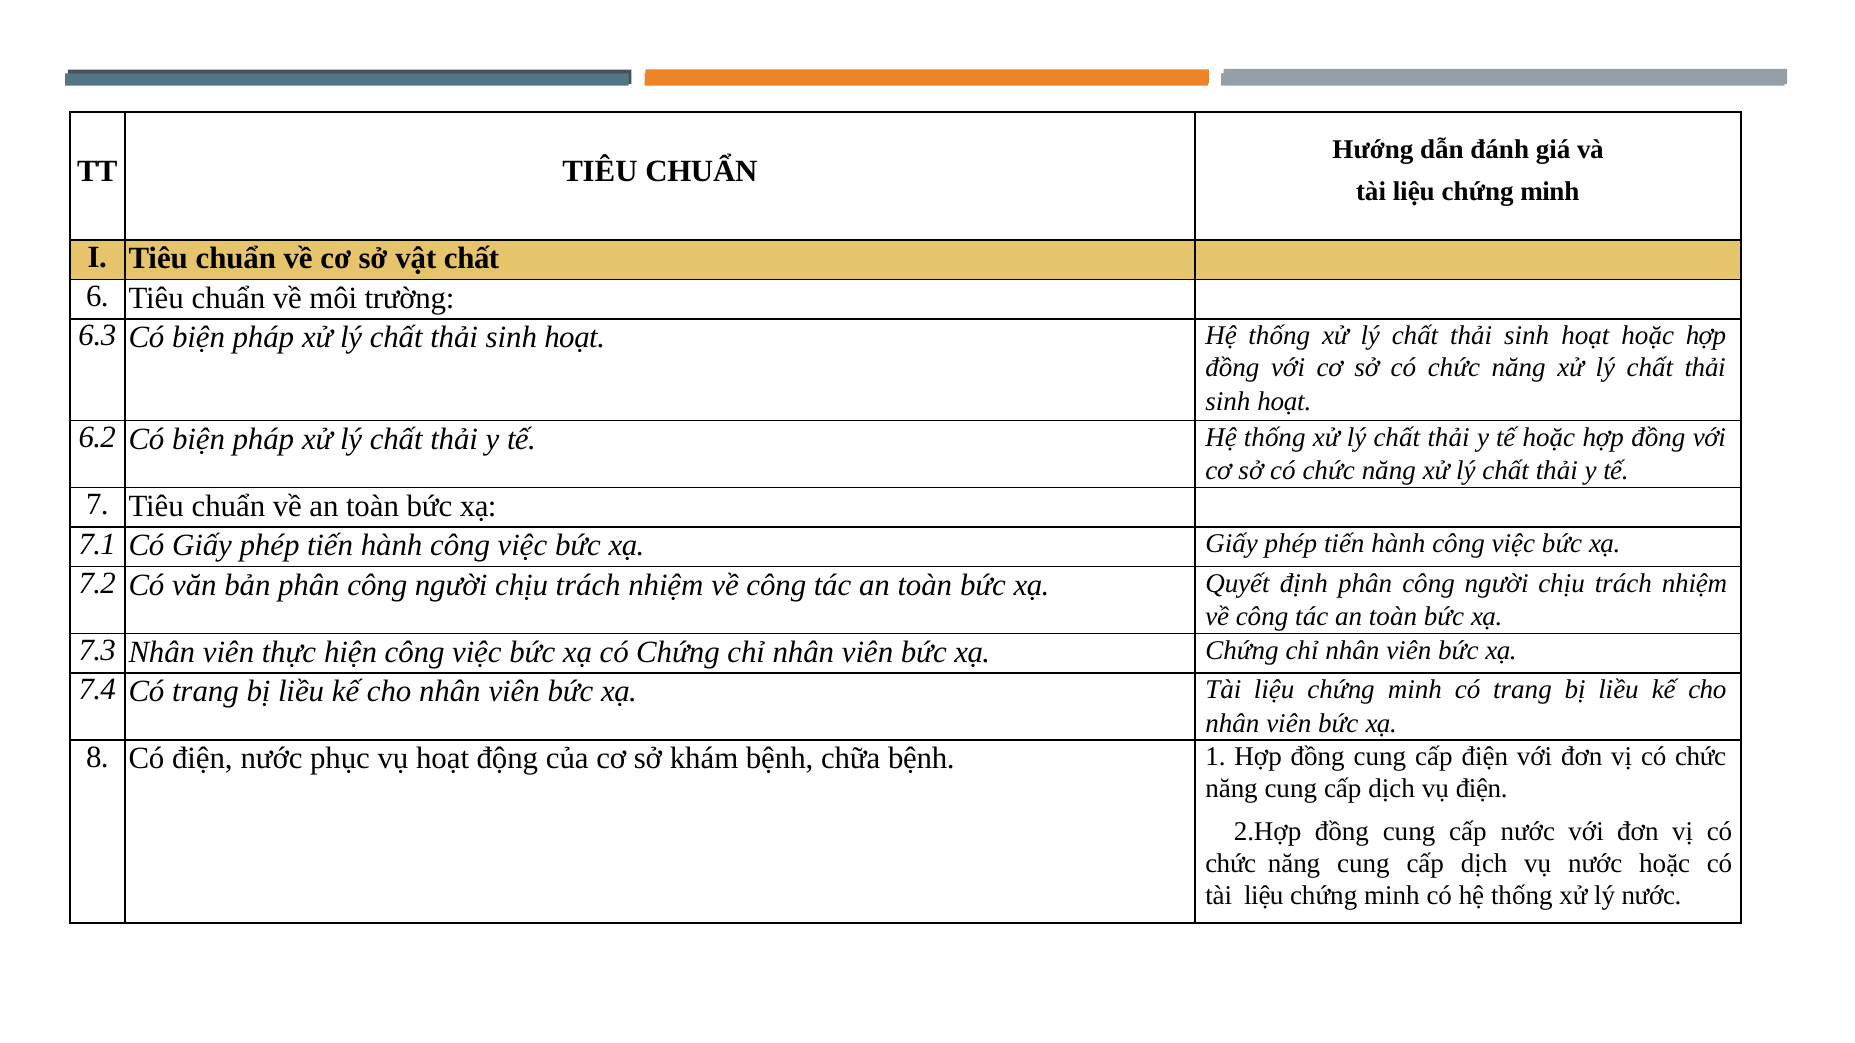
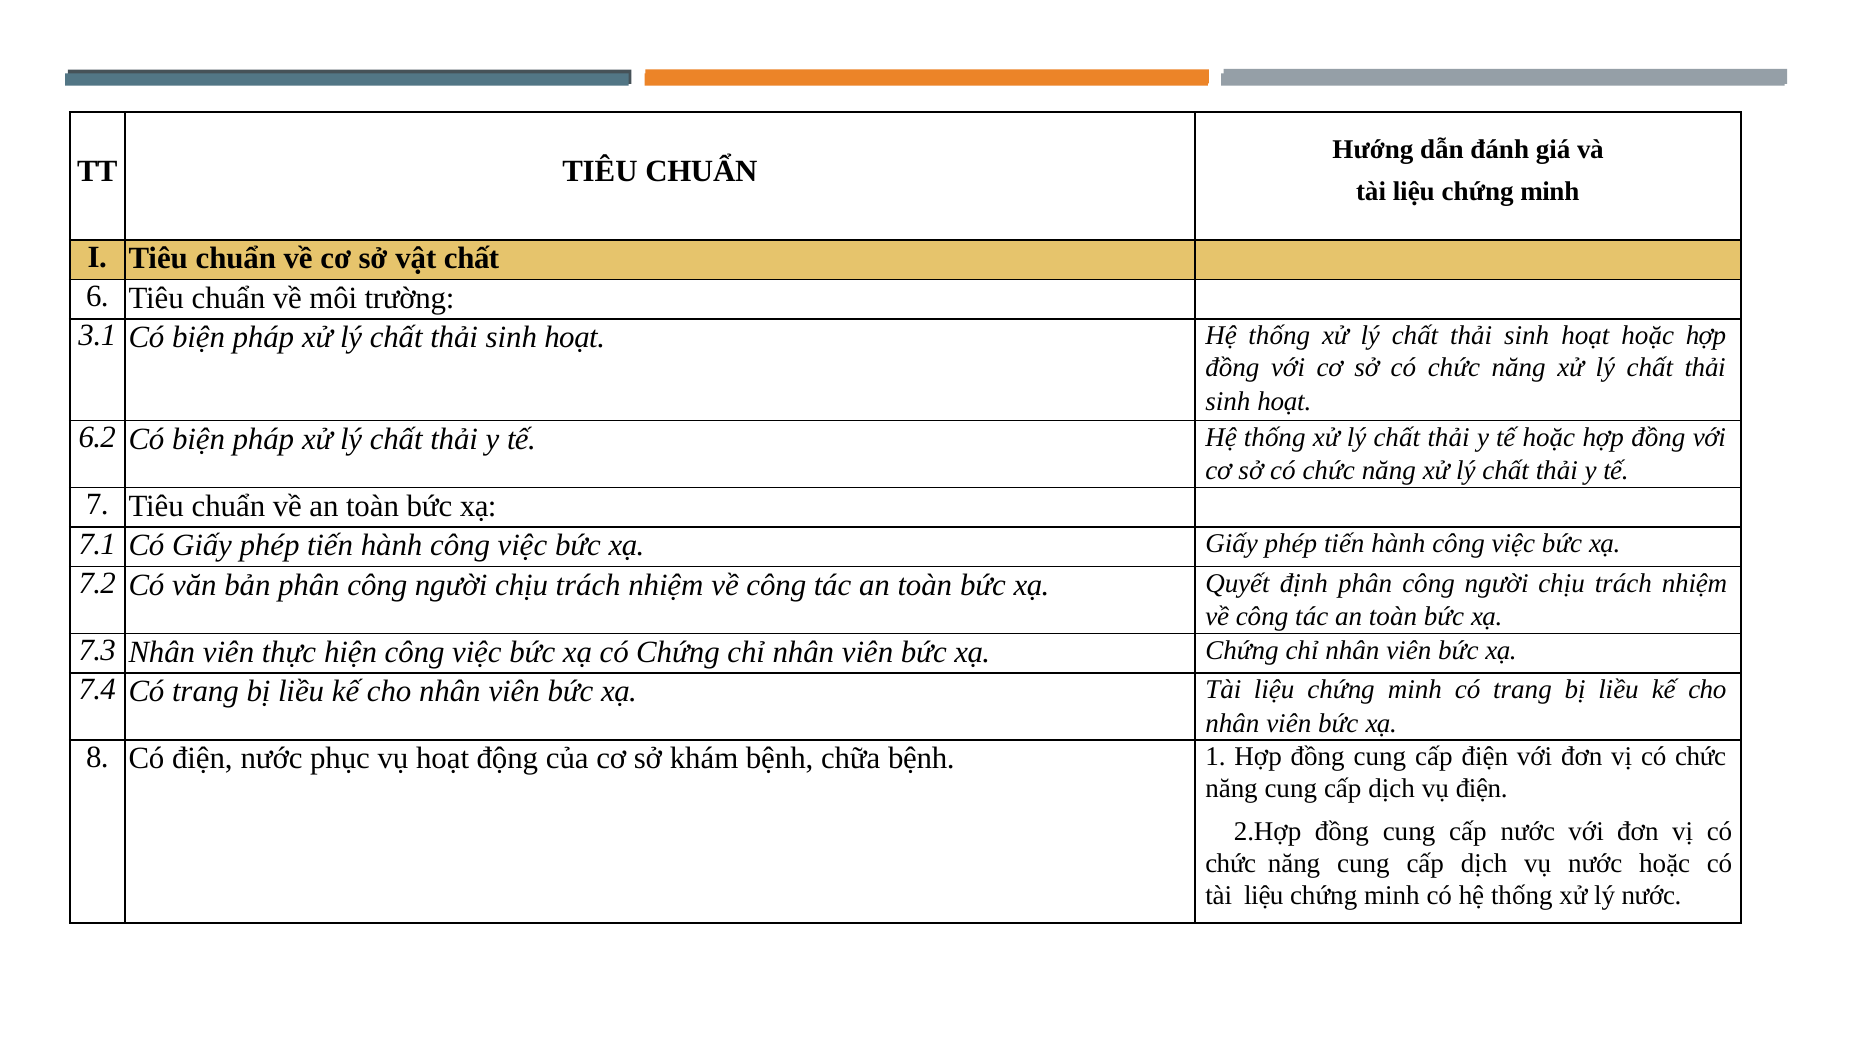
6.3: 6.3 -> 3.1 (97, 336)
